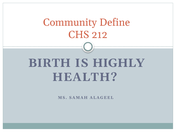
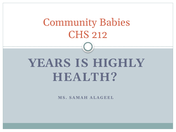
Define: Define -> Babies (115, 22)
BIRTH: BIRTH -> YEARS (49, 63)
